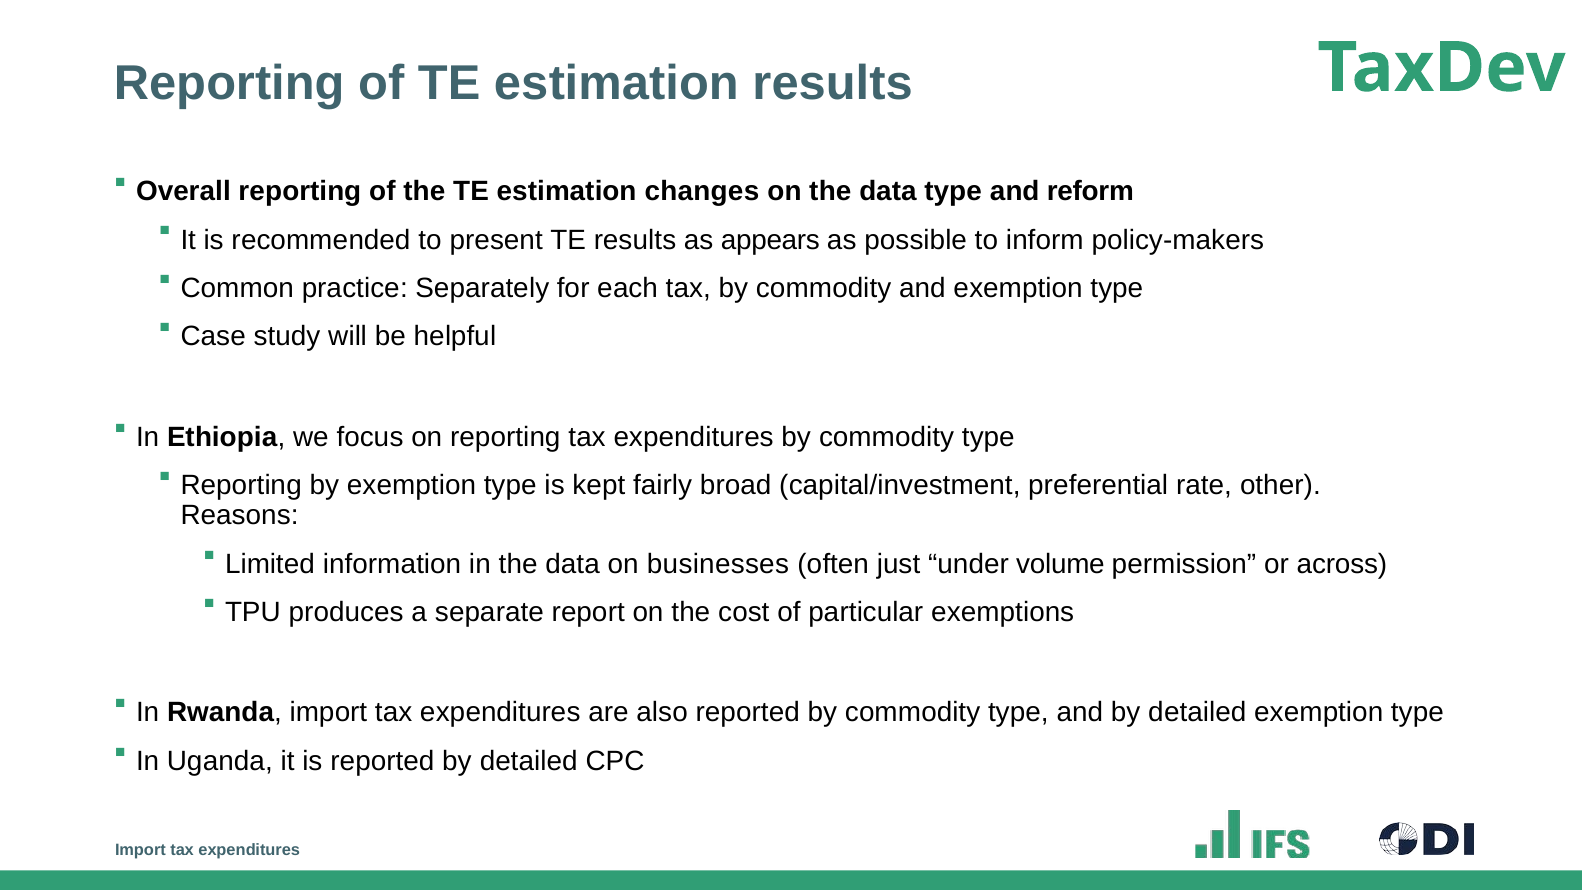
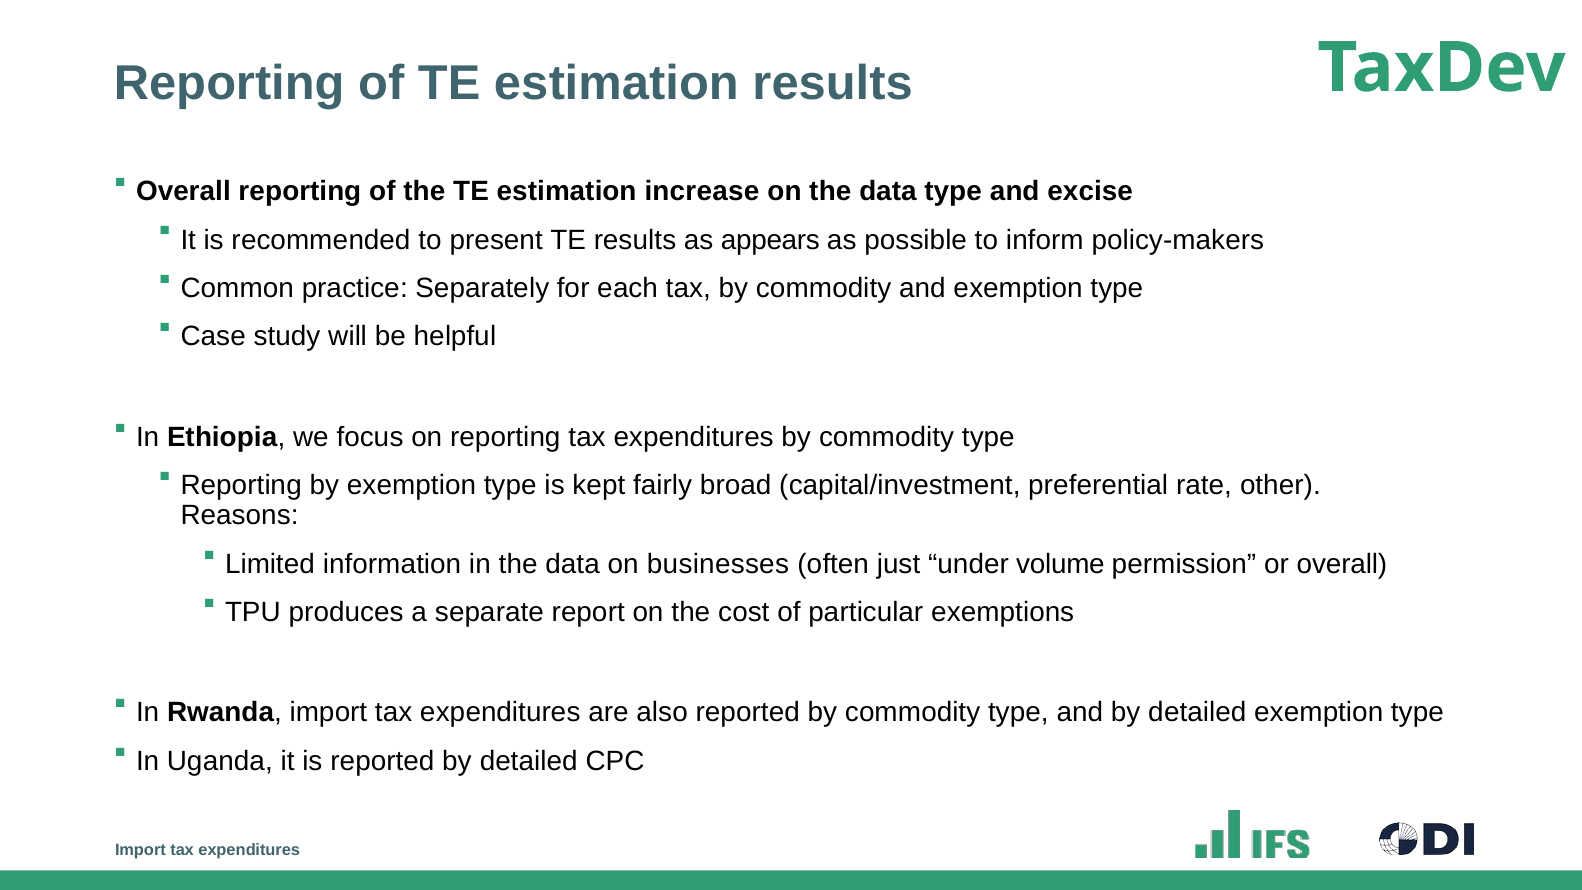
changes: changes -> increase (702, 191)
reform: reform -> excise (1090, 191)
or across: across -> overall (1342, 564)
